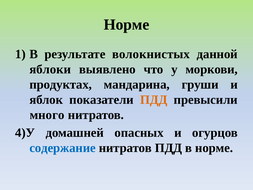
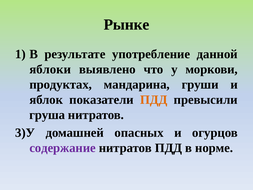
Норме: Норме -> Рынке (127, 24)
волокнистых: волокнистых -> употребление (151, 54)
много: много -> груша (47, 115)
4)У: 4)У -> 3)У (25, 132)
содержание colour: blue -> purple (63, 148)
